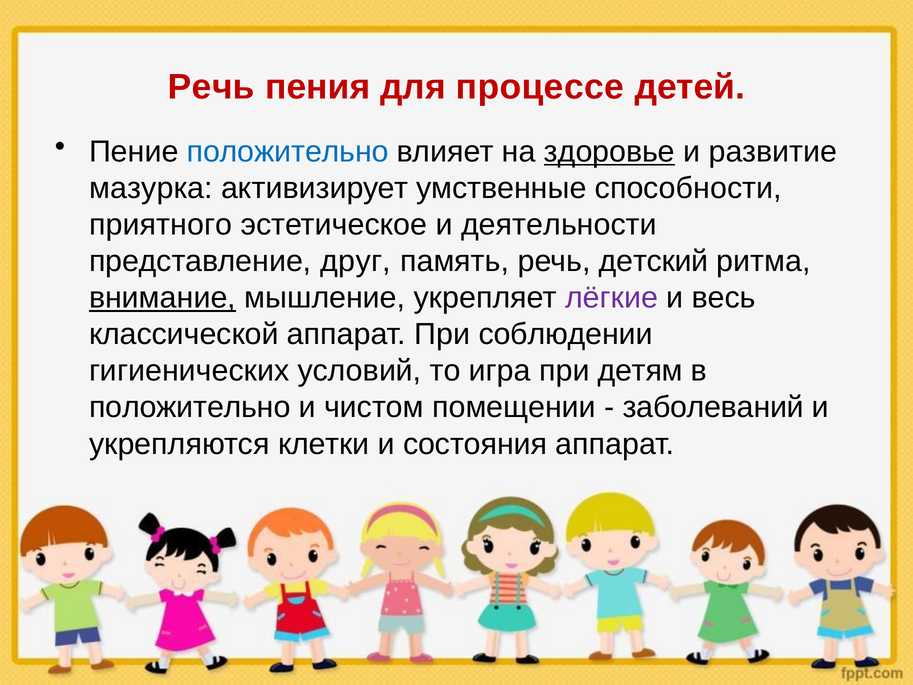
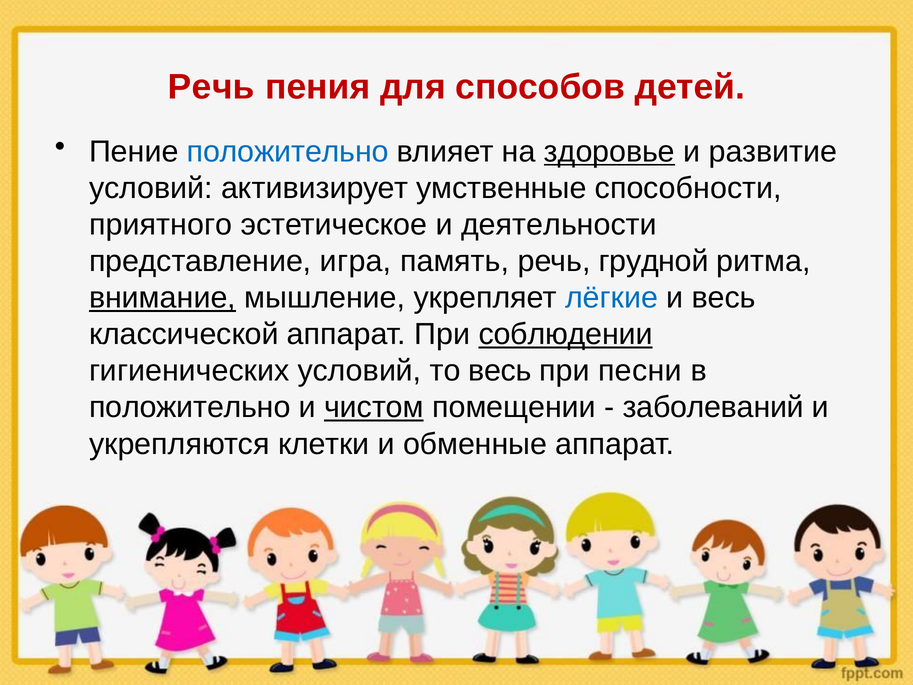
процессе: процессе -> способов (540, 87)
мазурка: мазурка -> условий (151, 188)
друг: друг -> игра (356, 261)
детский: детский -> грудной (654, 261)
лёгкие colour: purple -> blue (612, 298)
соблюдении underline: none -> present (566, 334)
то игра: игра -> весь (500, 371)
детям: детям -> песни (640, 371)
чистом underline: none -> present (374, 407)
состояния: состояния -> обменные (475, 444)
